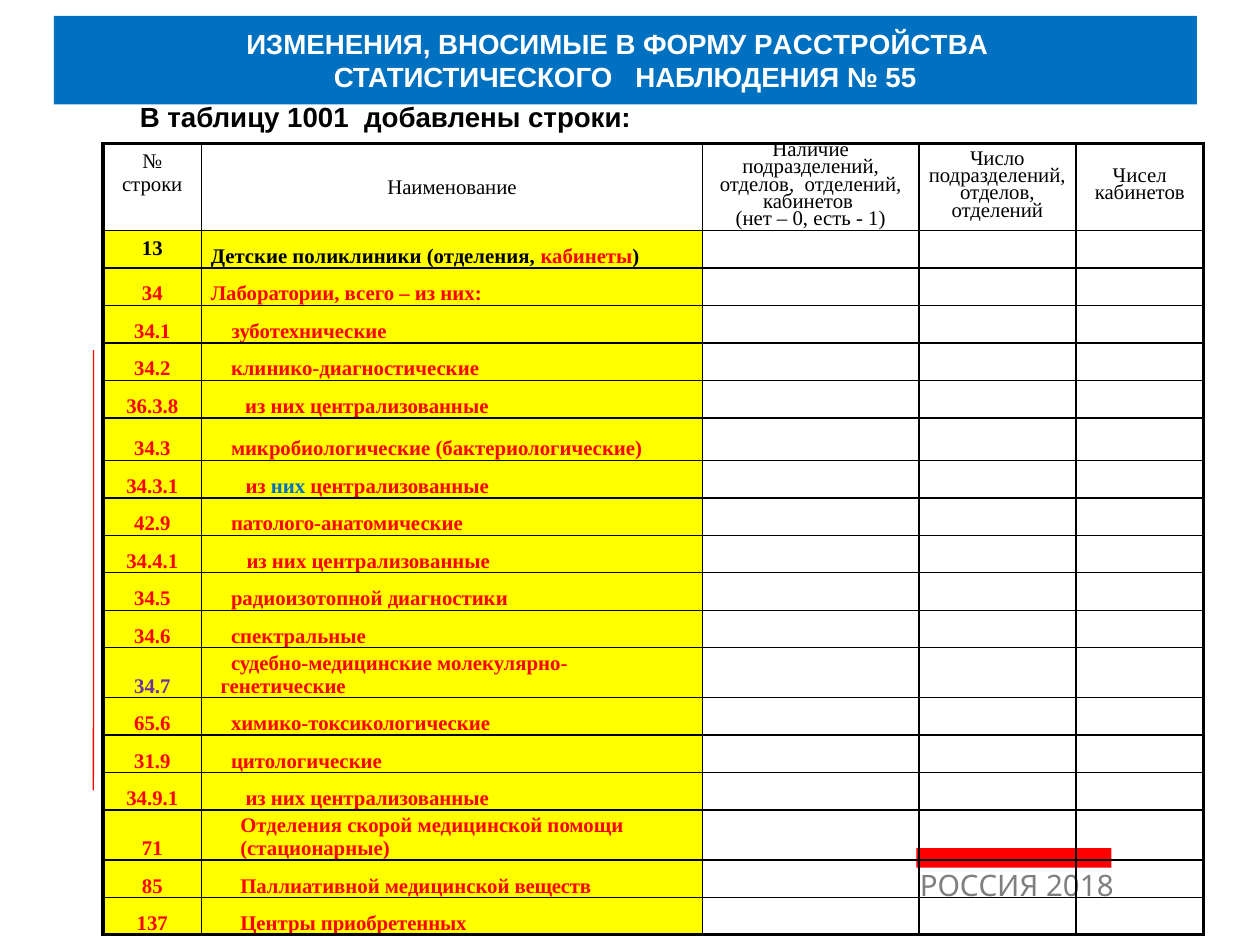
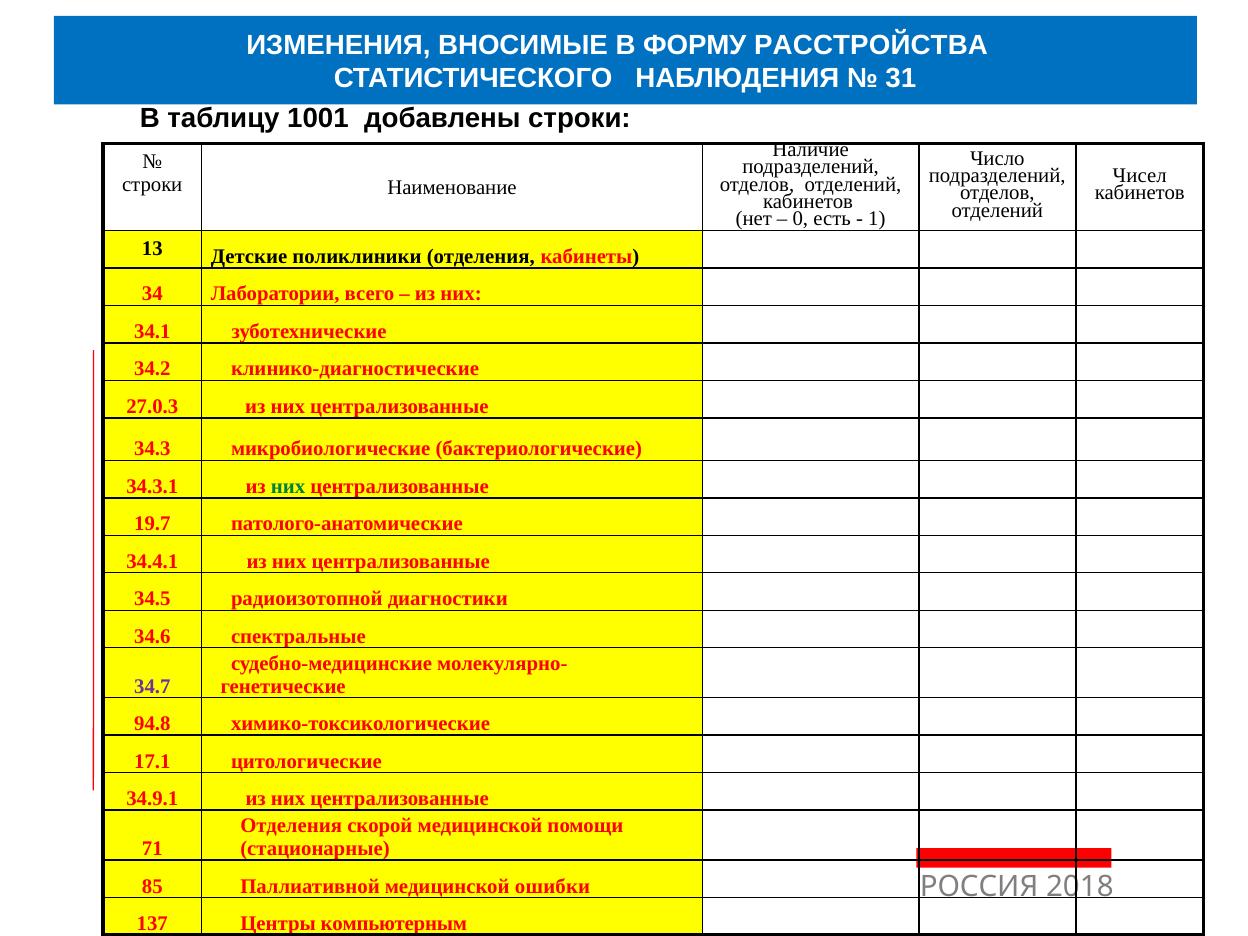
55: 55 -> 31 (901, 79)
36.3.8: 36.3.8 -> 27.0.3 (152, 406)
них colour: blue -> green (288, 486)
42.9: 42.9 -> 19.7 (152, 524)
65.6: 65.6 -> 94.8 (152, 724)
31.9: 31.9 -> 17.1 (152, 761)
веществ: веществ -> ошибки (553, 886)
приобретенных: приобретенных -> компьютерным (394, 924)
